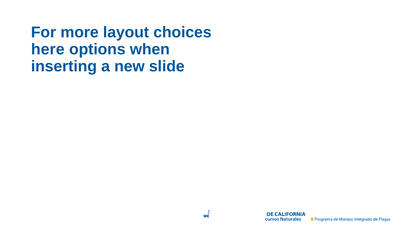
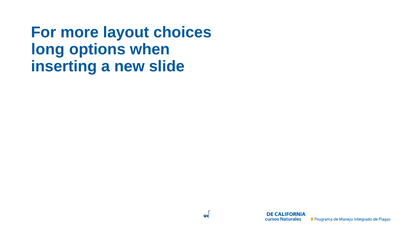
here: here -> long (48, 49)
